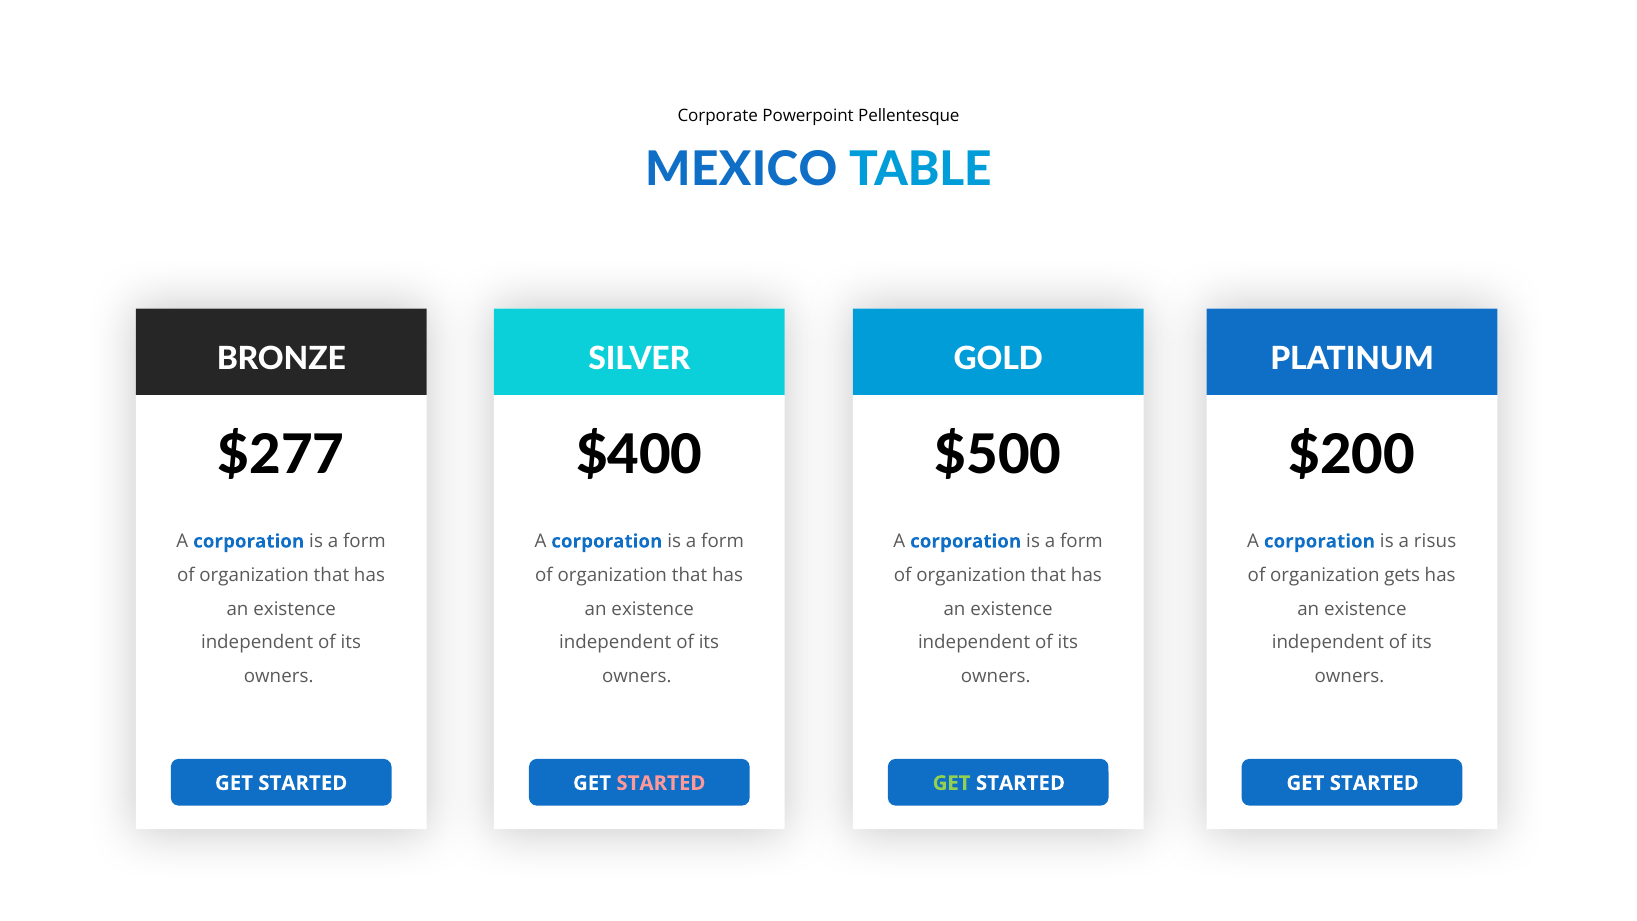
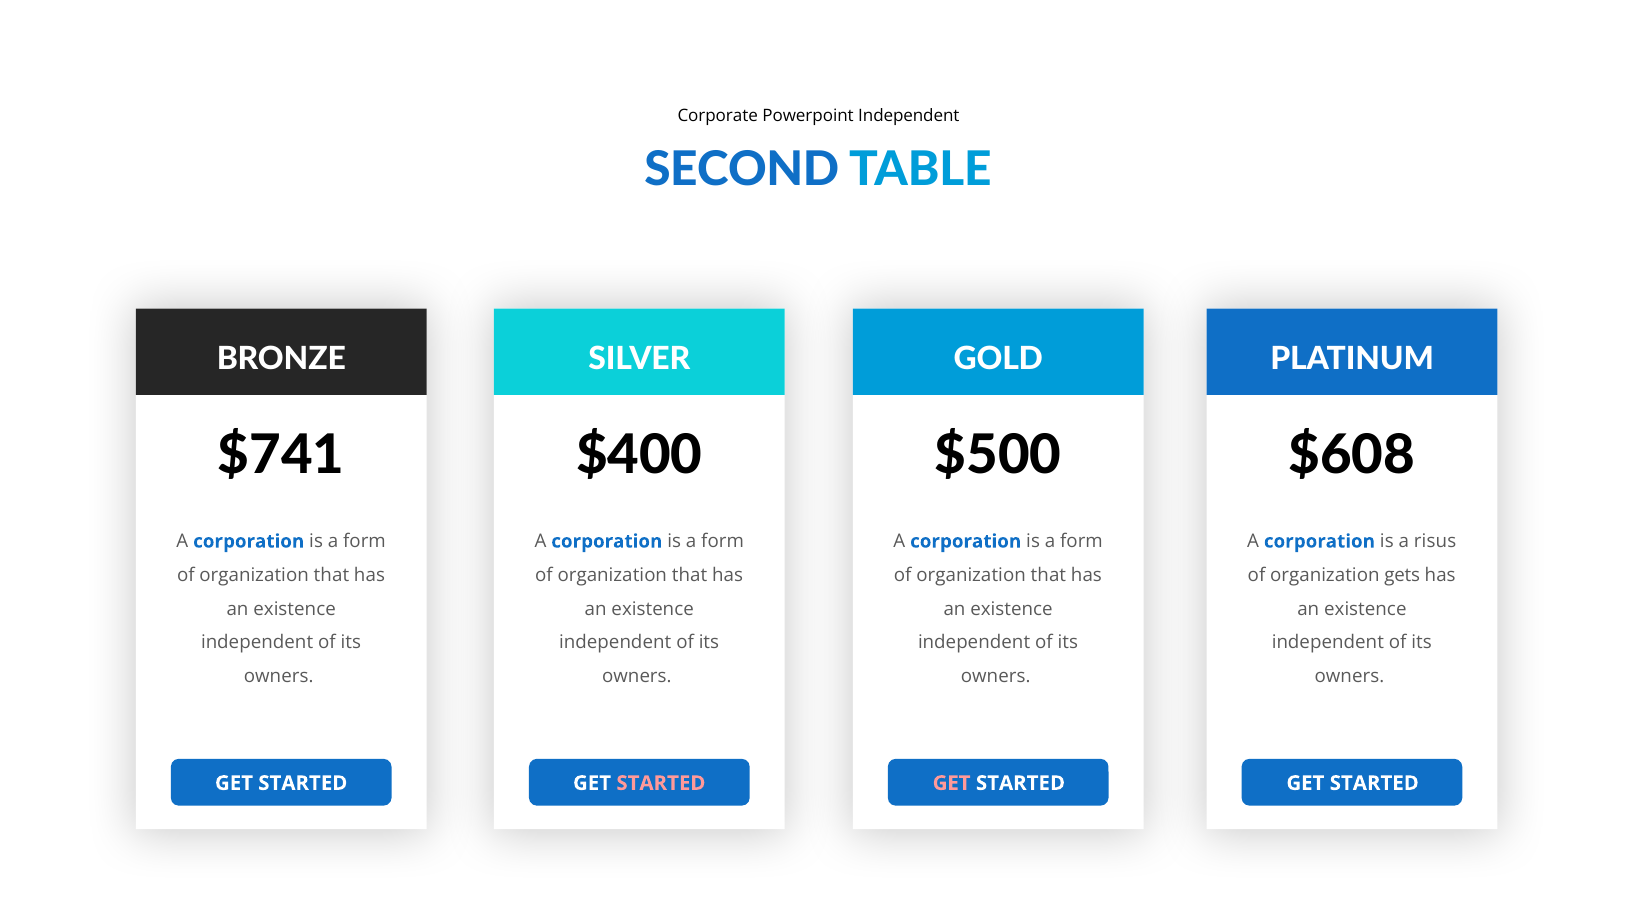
Powerpoint Pellentesque: Pellentesque -> Independent (909, 116)
MEXICO: MEXICO -> SECOND (742, 169)
$277: $277 -> $741 (281, 456)
$200: $200 -> $608 (1352, 456)
GET colour: light green -> pink (952, 783)
